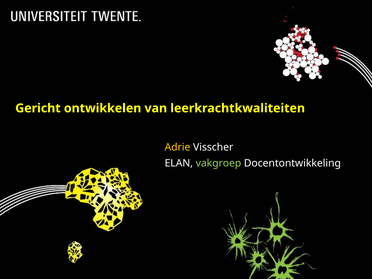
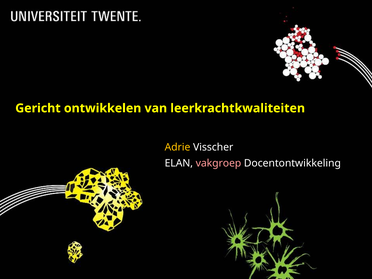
vakgroep colour: light green -> pink (218, 163)
